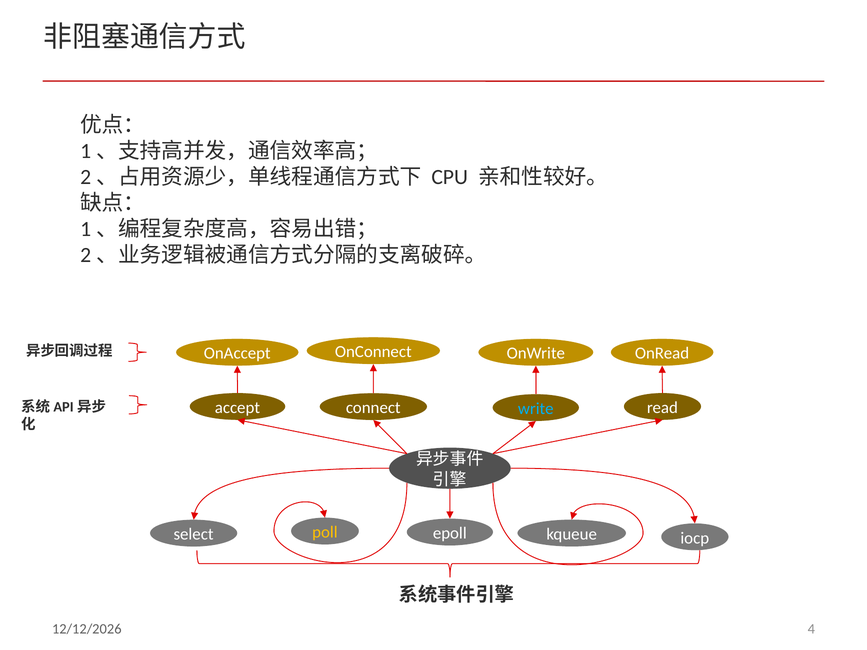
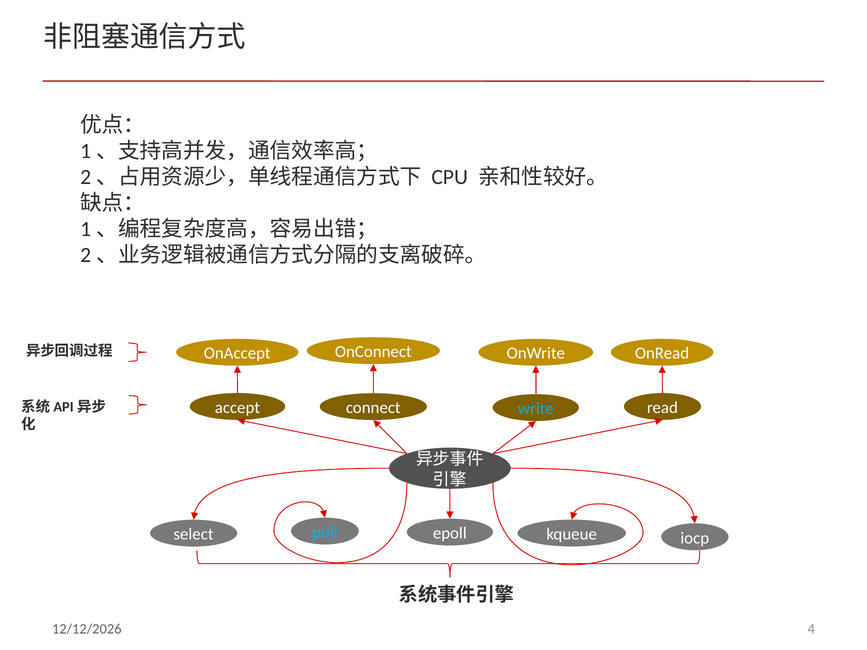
poll colour: yellow -> light blue (325, 532)
